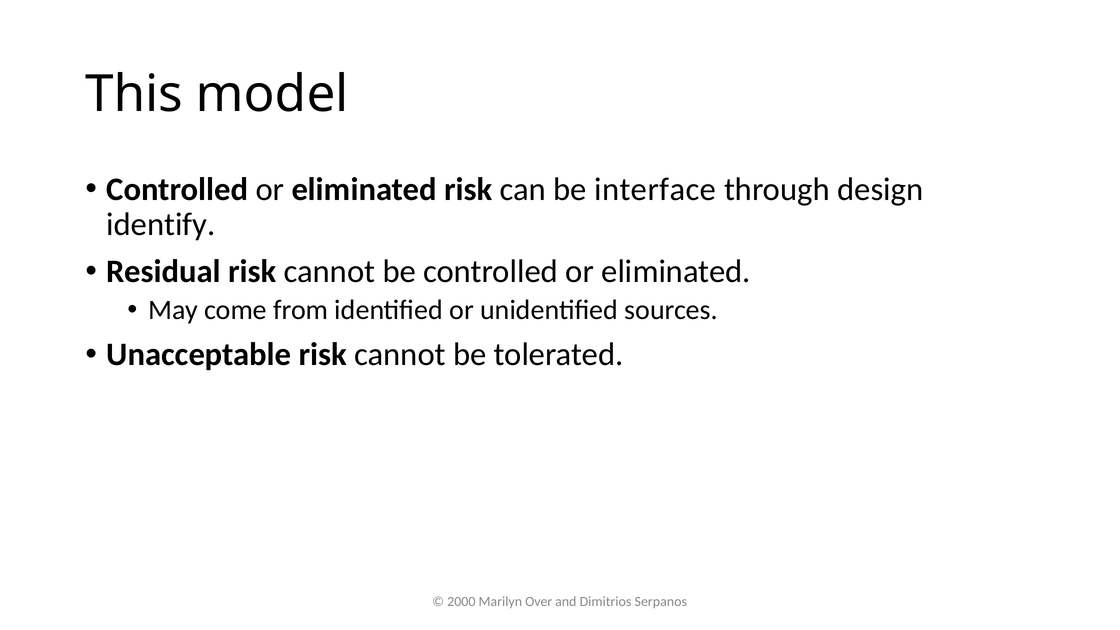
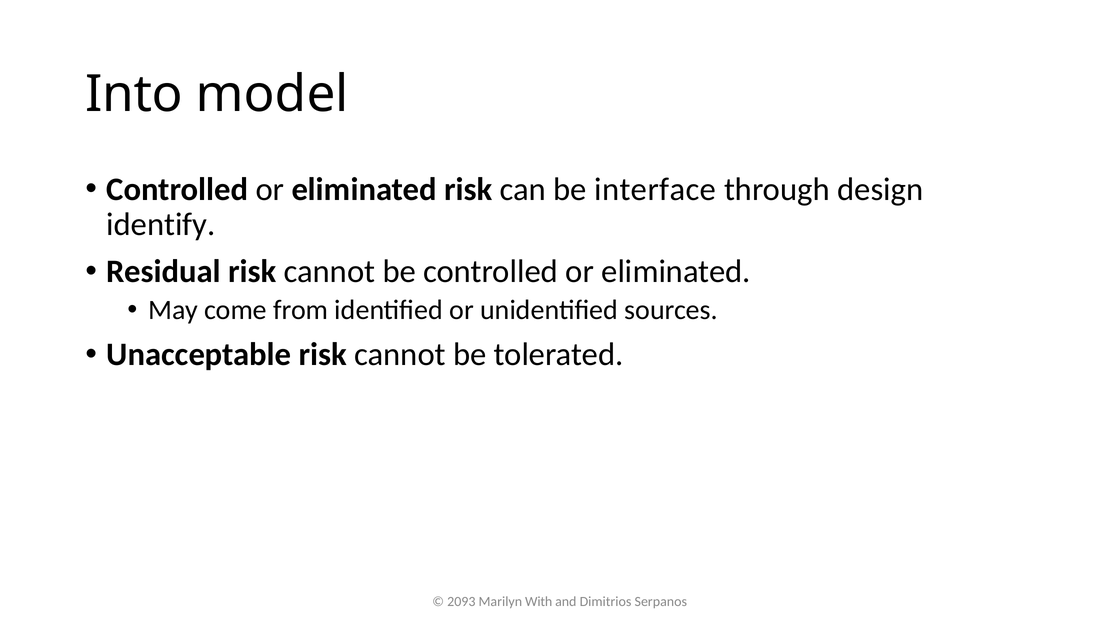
This: This -> Into (134, 94)
2000: 2000 -> 2093 (461, 602)
Over: Over -> With (539, 602)
